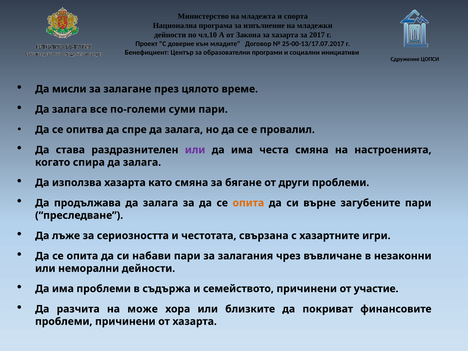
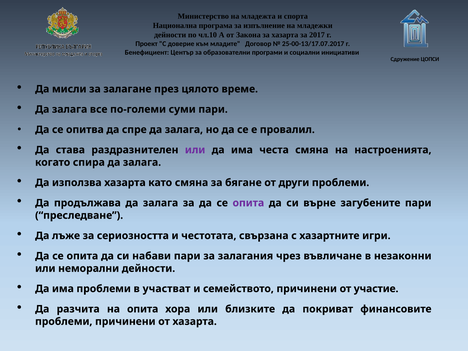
опита colour: orange -> purple (248, 203)
съдържа: съдържа -> участват (167, 289)
на може: може -> опита (143, 309)
